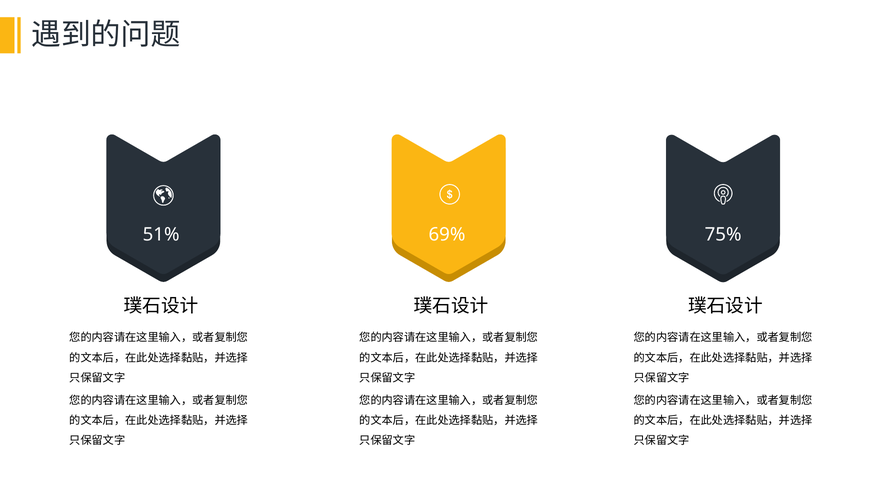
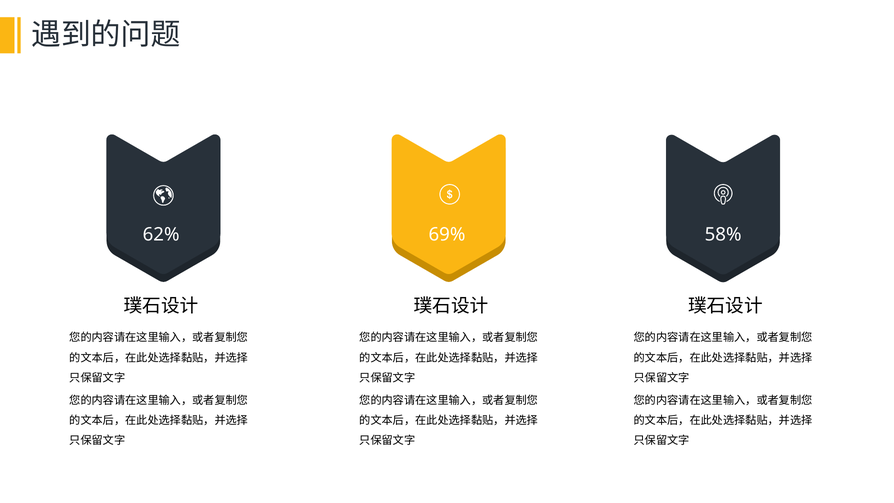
51%: 51% -> 62% (161, 235)
75%: 75% -> 58% (723, 235)
